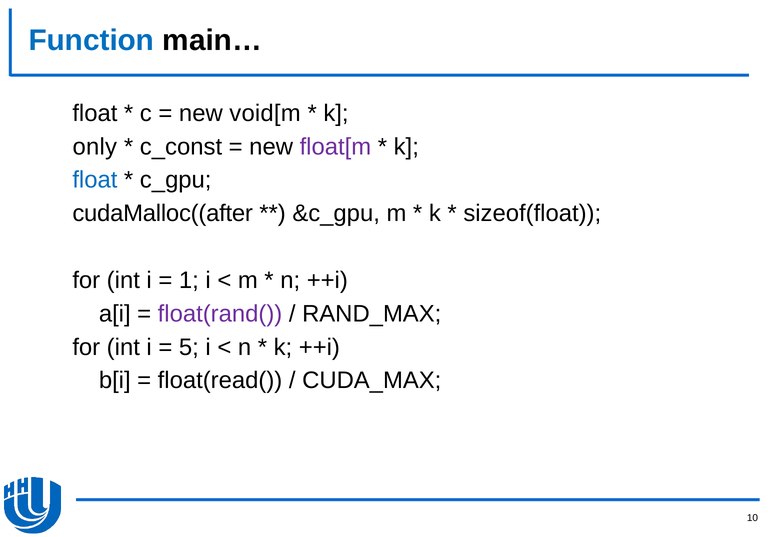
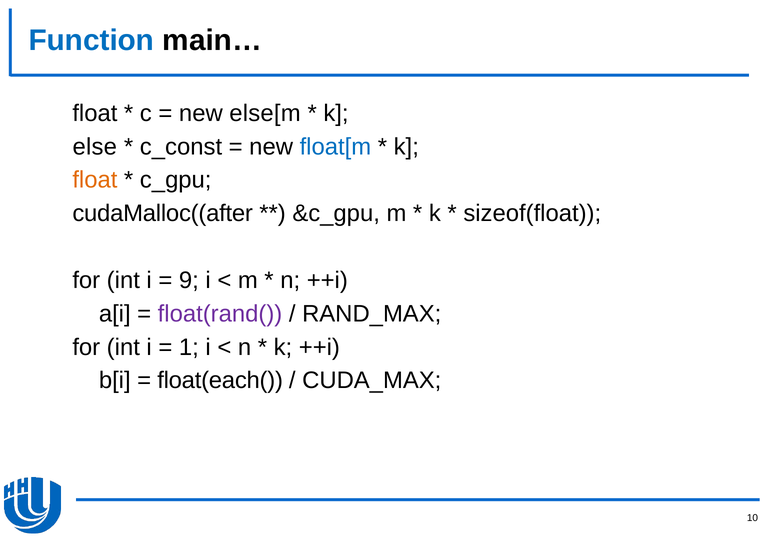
void[m: void[m -> else[m (265, 113)
only: only -> else (95, 147)
float[m colour: purple -> blue (335, 147)
float colour: blue -> orange (95, 180)
1: 1 -> 9 (189, 280)
5: 5 -> 1 (189, 347)
float(read(: float(read( -> float(each( (220, 380)
